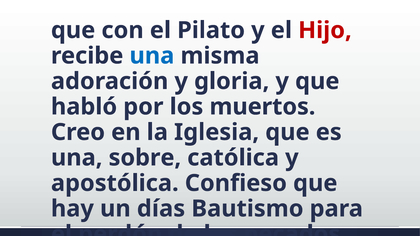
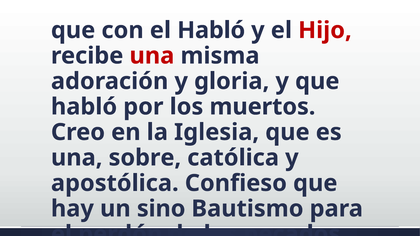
el Pilato: Pilato -> Habló (211, 30)
una colour: blue -> red (152, 56)
días: días -> sino (161, 209)
